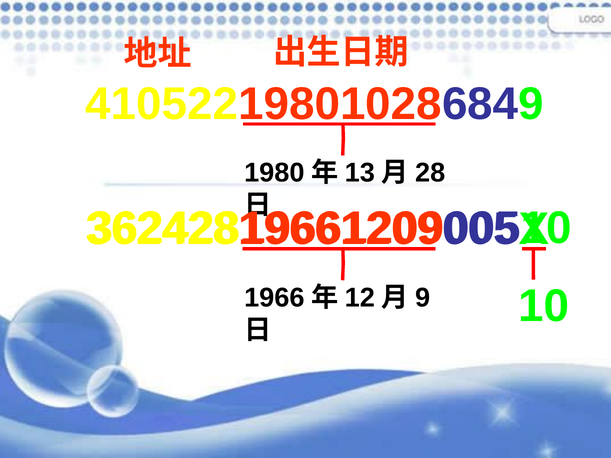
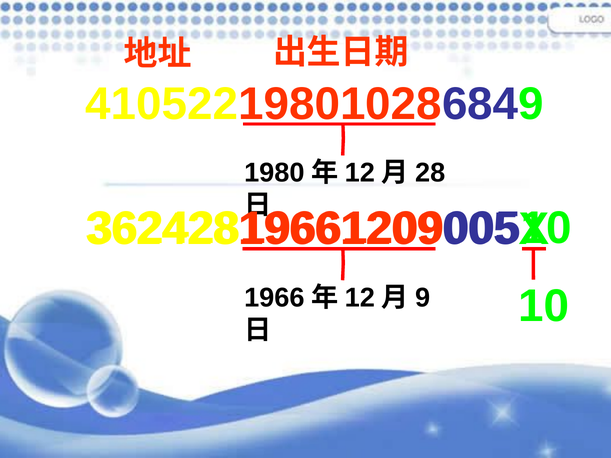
13: 13 -> 12 (360, 173)
